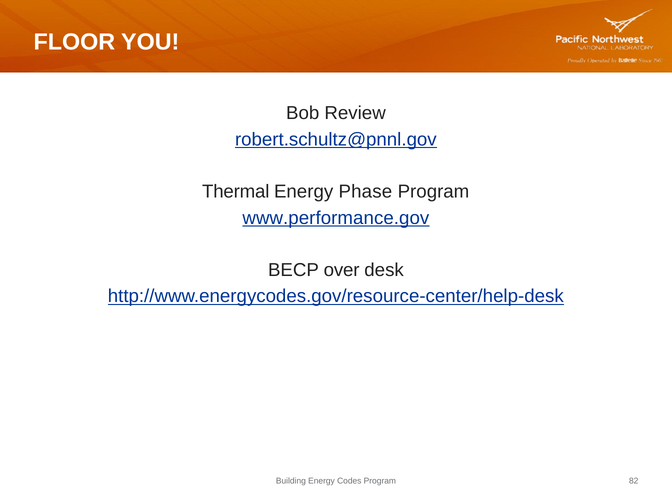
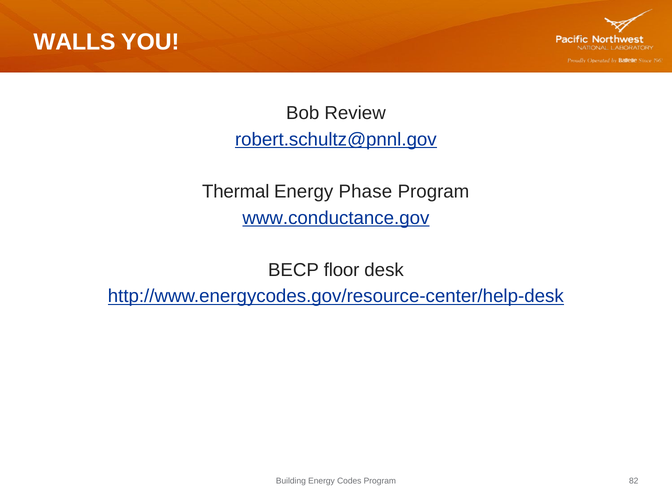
FLOOR: FLOOR -> WALLS (74, 42)
www.performance.gov: www.performance.gov -> www.conductance.gov (336, 218)
over: over -> floor (342, 270)
